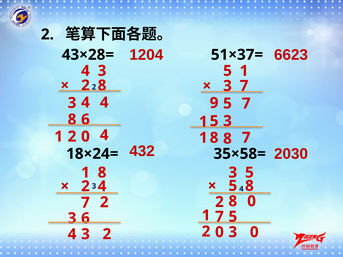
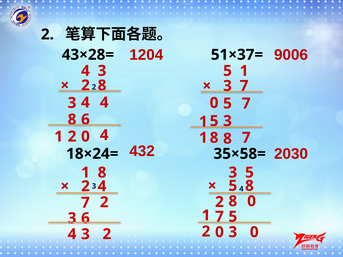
6623: 6623 -> 9006 (291, 55)
9: 9 -> 0 (214, 103)
